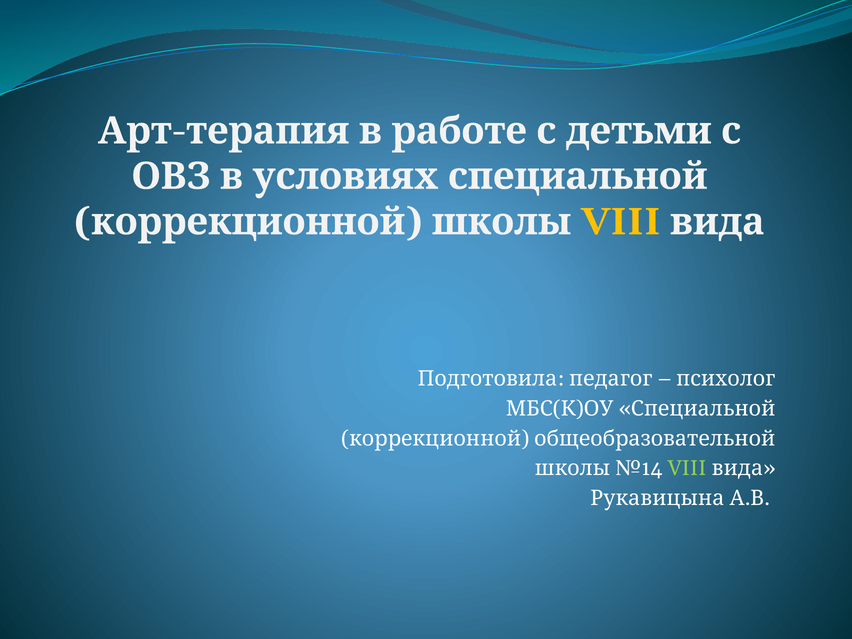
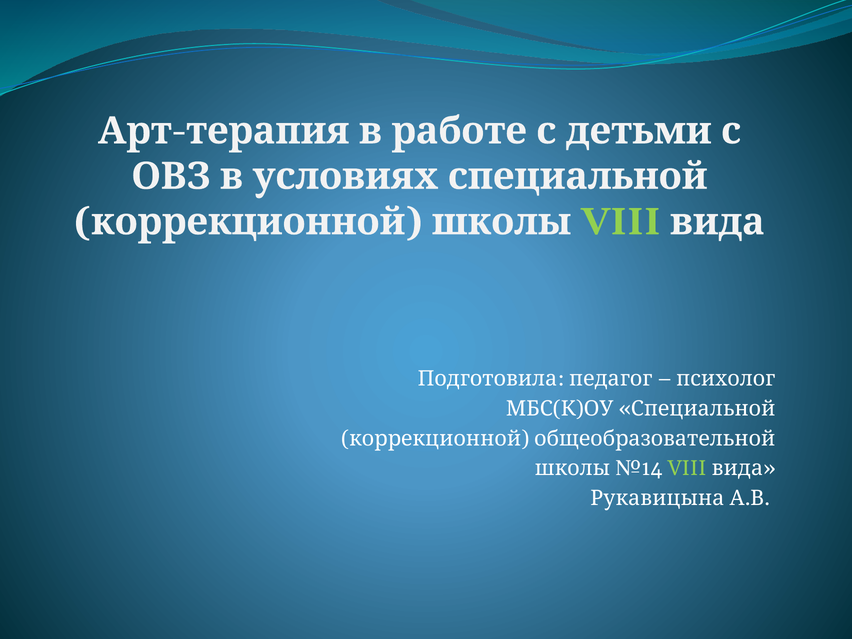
VIII colour: yellow -> light green (621, 222)
